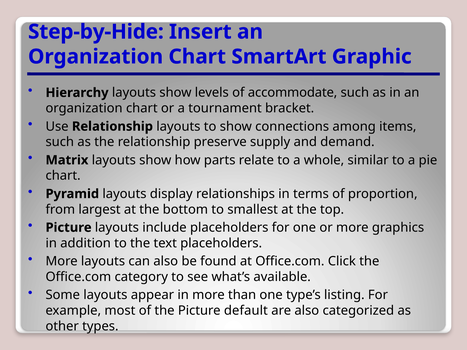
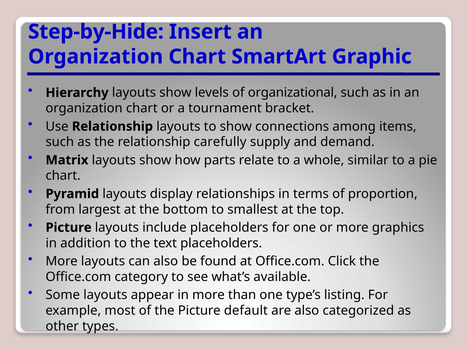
accommodate: accommodate -> organizational (293, 93)
preserve: preserve -> carefully (220, 142)
